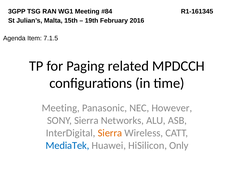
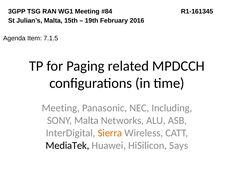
However: However -> Including (172, 108)
SONY Sierra: Sierra -> Malta (86, 120)
MediaTek colour: blue -> black (67, 145)
Only: Only -> Says (179, 145)
